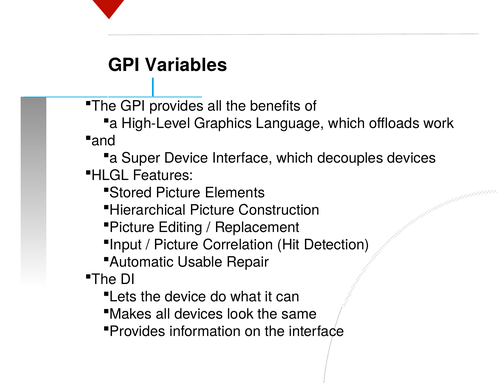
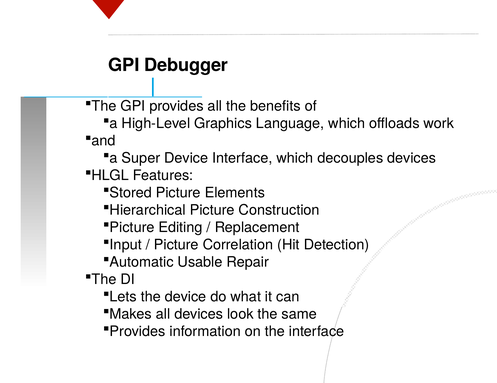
Variables: Variables -> Debugger (186, 65)
